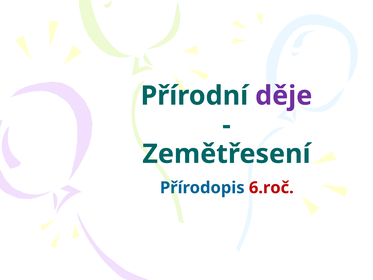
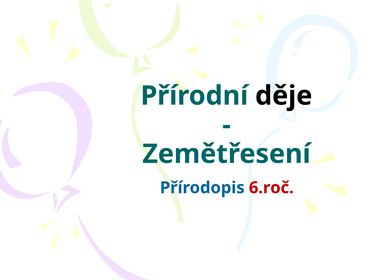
děje colour: purple -> black (284, 96)
